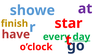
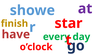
day underline: present -> none (81, 37)
